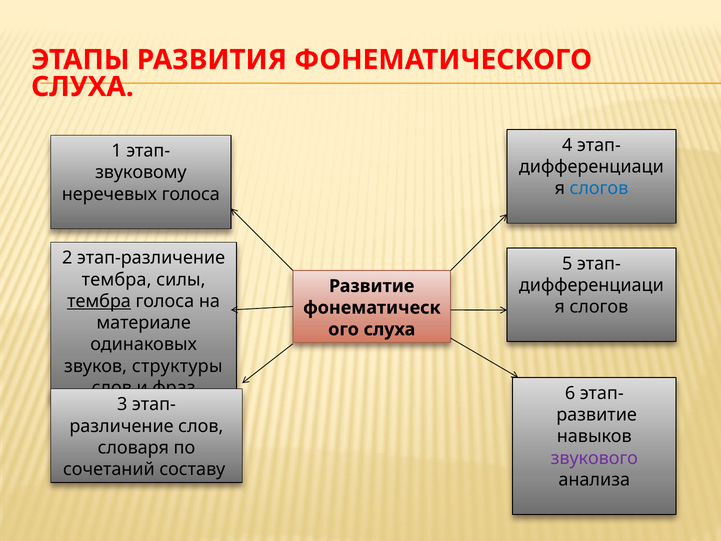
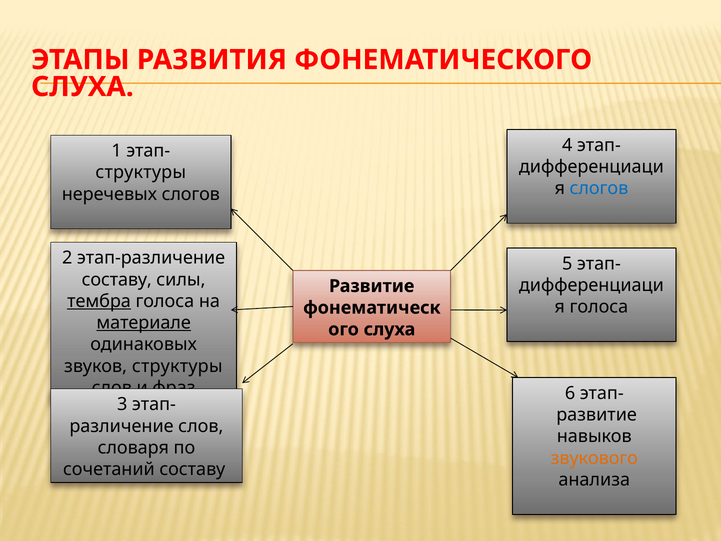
звуковому: звуковому -> структуры (141, 172)
неречевых голоса: голоса -> слогов (191, 194)
тембра: тембра -> составу (117, 279)
слогов: слогов -> голоса (599, 307)
материале underline: none -> present (144, 323)
звукового colour: purple -> orange (594, 458)
